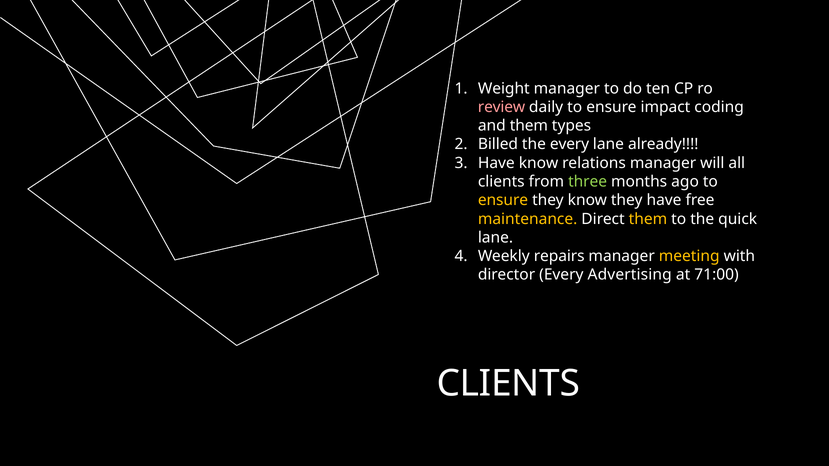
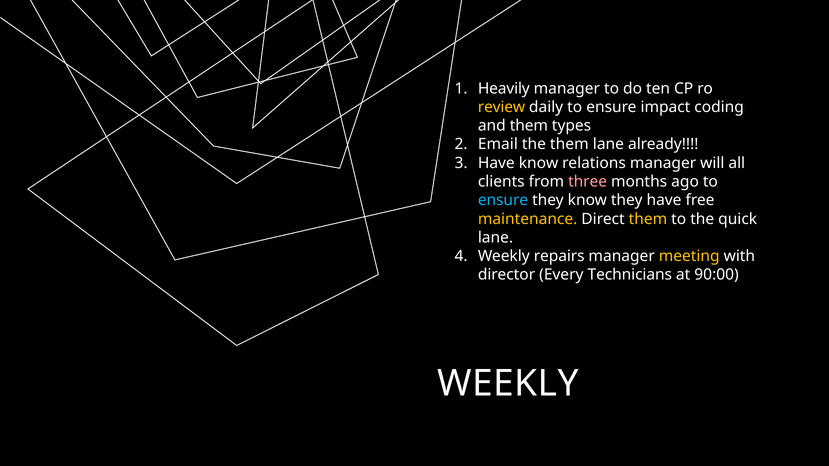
Weight: Weight -> Heavily (504, 88)
review colour: pink -> yellow (502, 107)
Billed: Billed -> Email (498, 144)
the every: every -> them (569, 144)
three colour: light green -> pink (588, 182)
ensure colour: yellow -> light blue (503, 200)
Advertising: Advertising -> Technicians (630, 275)
71:00: 71:00 -> 90:00 (717, 275)
CLIENTS: CLIENTS -> WEEKLY (508, 384)
